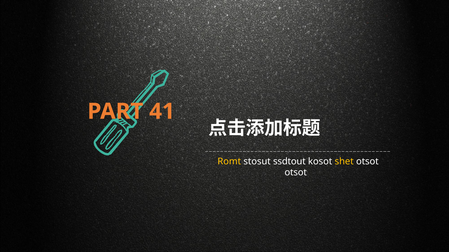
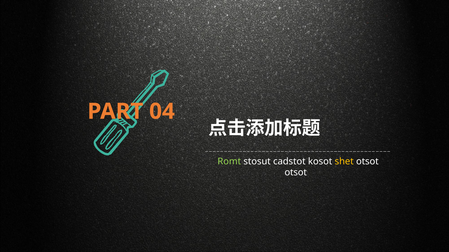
41: 41 -> 04 (162, 112)
Romt colour: yellow -> light green (229, 162)
ssdtout: ssdtout -> cadstot (289, 162)
